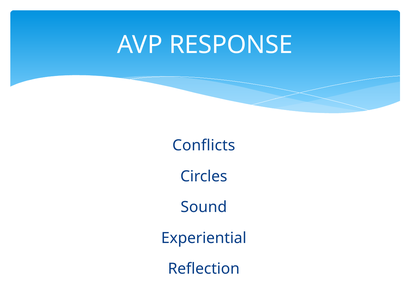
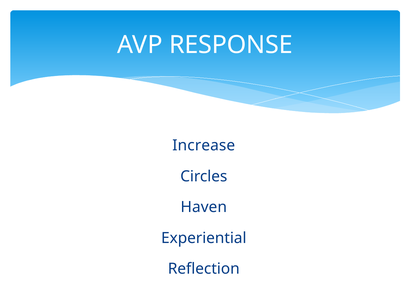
Conflicts: Conflicts -> Increase (204, 146)
Sound: Sound -> Haven (204, 208)
